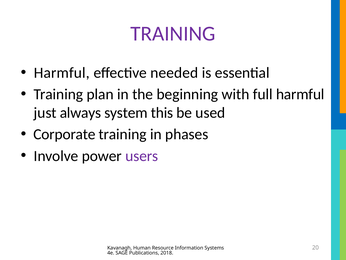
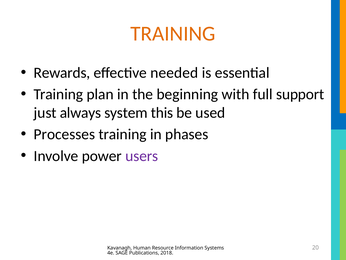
TRAINING colour: purple -> orange (173, 33)
Harmful: Harmful -> Rewards (62, 73)
full harmful: harmful -> support (300, 94)
Corporate: Corporate -> Processes (64, 134)
